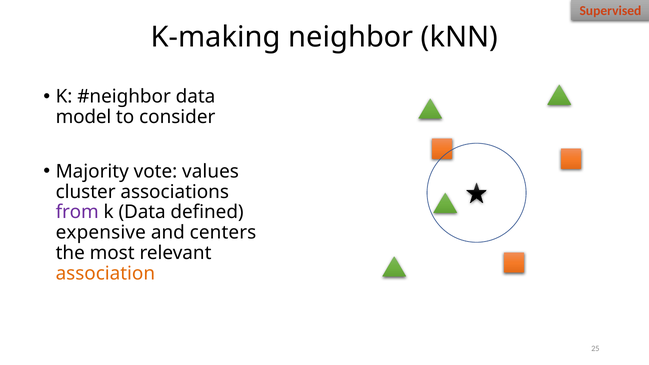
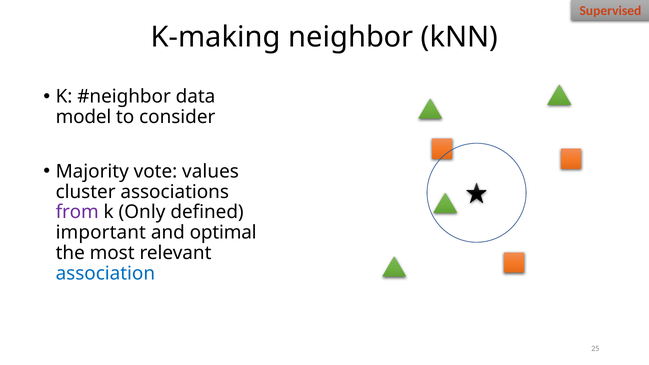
k Data: Data -> Only (142, 212)
expensive: expensive -> important (101, 233)
centers: centers -> optimal (223, 233)
association colour: orange -> blue (105, 273)
